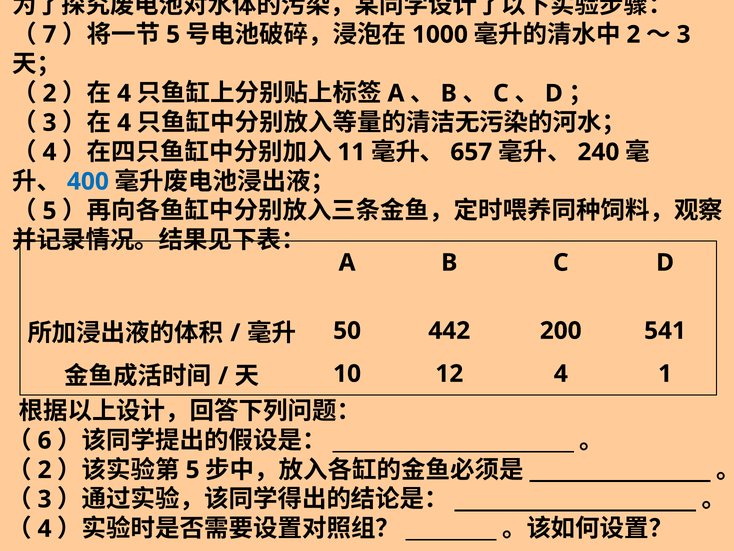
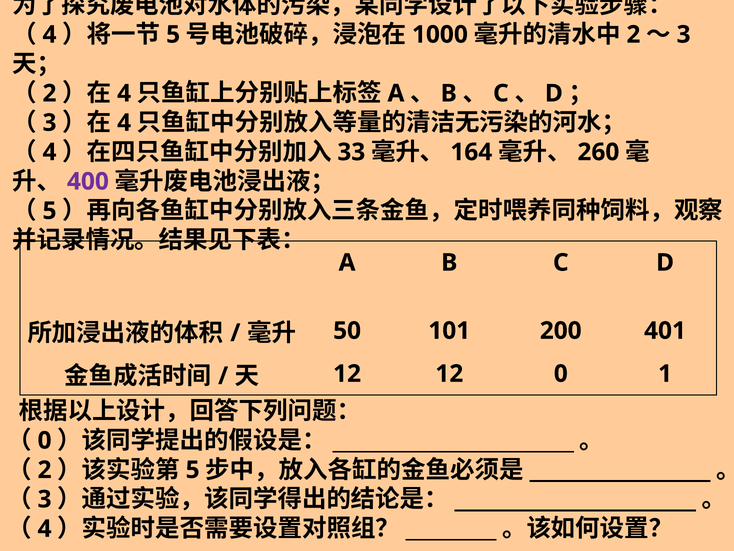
7: 7 -> 4 (50, 35)
11: 11 -> 33 (351, 152)
657: 657 -> 164 (471, 152)
240: 240 -> 260 (598, 152)
400 colour: blue -> purple (88, 181)
442: 442 -> 101 (449, 330)
541: 541 -> 401 (665, 330)
10: 10 -> 12 (347, 373)
12 4: 4 -> 0 (561, 373)
6: 6 -> 0 (45, 440)
